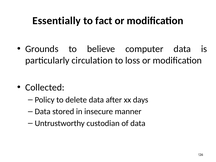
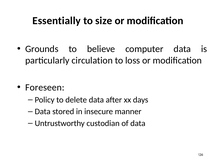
fact: fact -> size (104, 21)
Collected: Collected -> Foreseen (45, 87)
